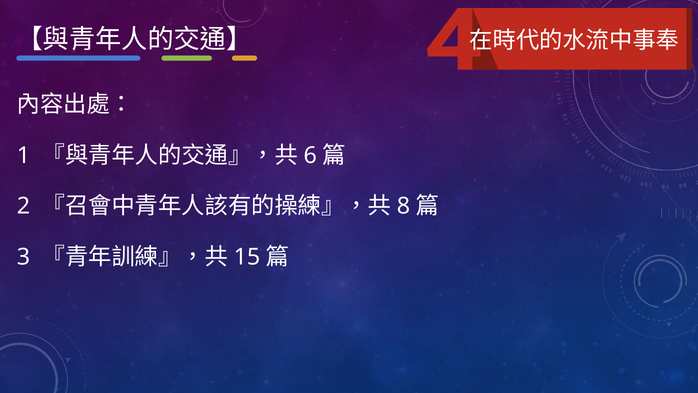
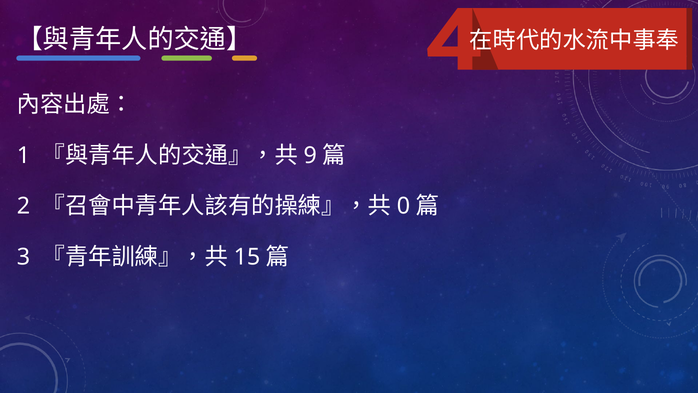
6: 6 -> 9 (310, 155)
8: 8 -> 0 (403, 206)
